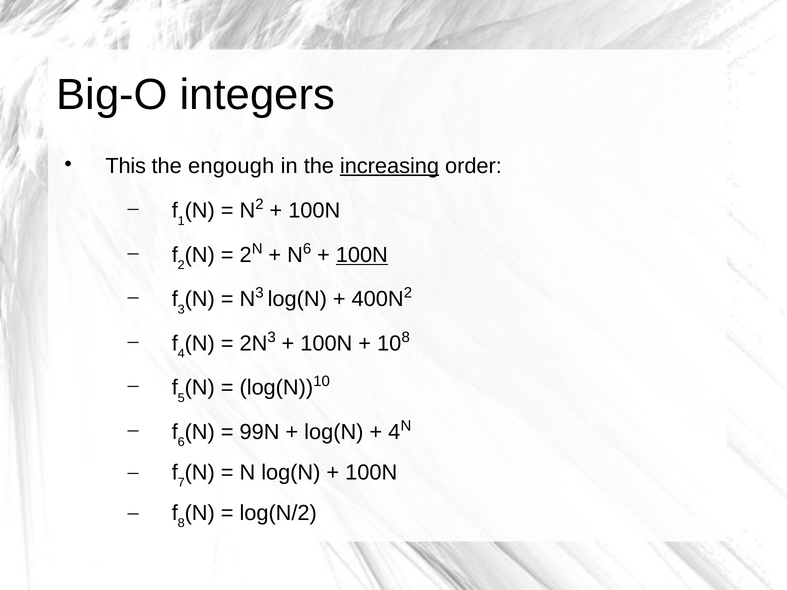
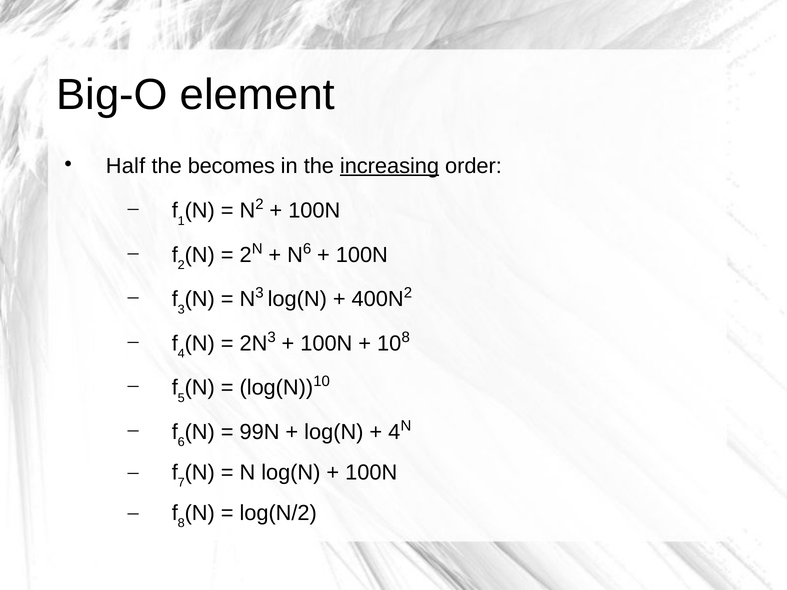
integers: integers -> element (257, 95)
This: This -> Half (125, 166)
engough: engough -> becomes (231, 166)
100N underline: present -> none (362, 255)
